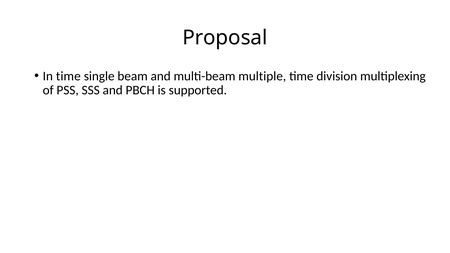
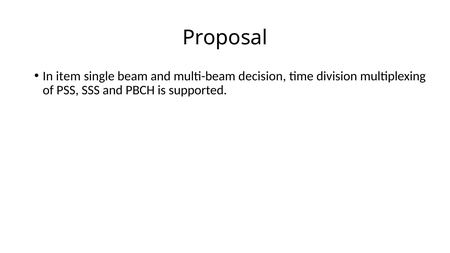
In time: time -> item (68, 76)
multiple: multiple -> decision (262, 76)
